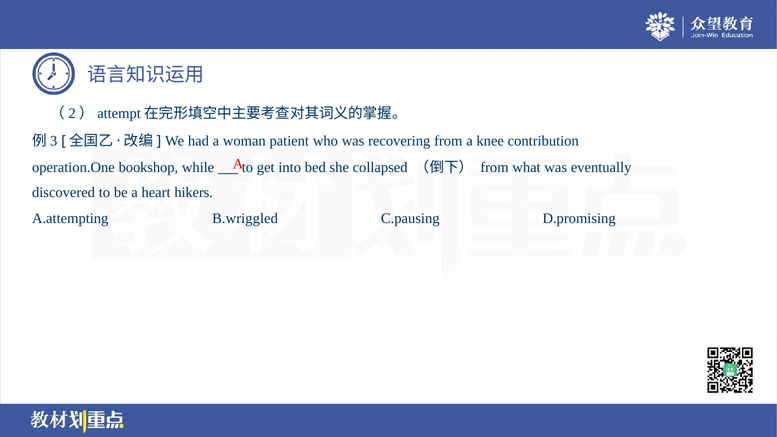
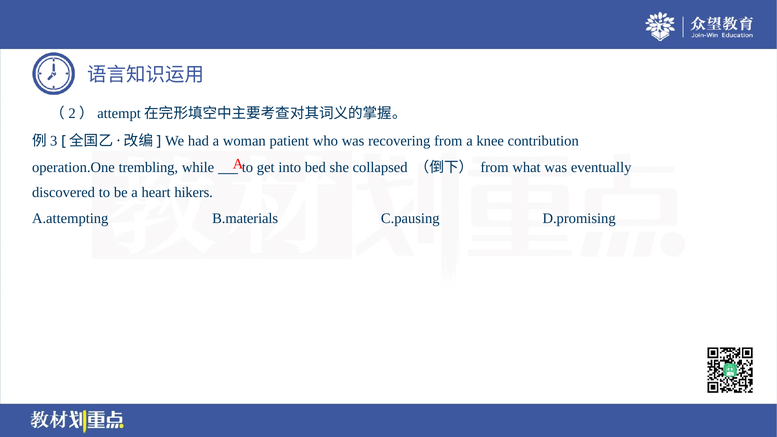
bookshop: bookshop -> trembling (148, 168)
B.wriggled: B.wriggled -> B.materials (245, 218)
